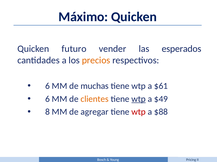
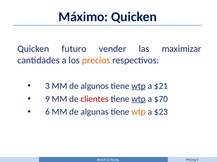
esperados: esperados -> maximizar (182, 49)
6: 6 -> 3 (47, 86)
muchas: muchas -> algunos (95, 86)
wtp underline: none -> present (139, 86)
$61: $61 -> $21 (161, 86)
6: 6 -> 9 (47, 99)
clientes colour: orange -> red (95, 99)
$49: $49 -> $70 (161, 99)
8: 8 -> 6 (47, 112)
agregar: agregar -> algunas (95, 112)
wtp colour: red -> orange (139, 112)
$88: $88 -> $23 (161, 112)
